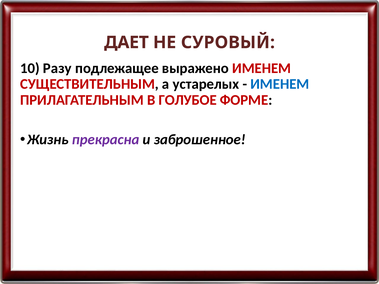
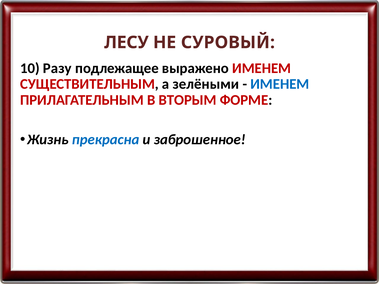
ДАЕТ: ДАЕТ -> ЛЕСУ (126, 42)
устарелых: устарелых -> зелёными (206, 84)
ГОЛУБОЕ: ГОЛУБОЕ -> ВТОРЫМ (188, 100)
прекрасна colour: purple -> blue (106, 140)
